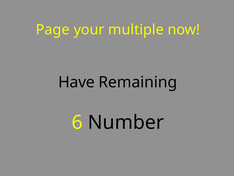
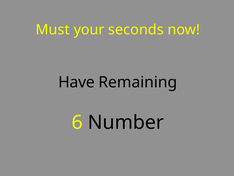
Page: Page -> Must (53, 30)
multiple: multiple -> seconds (136, 30)
